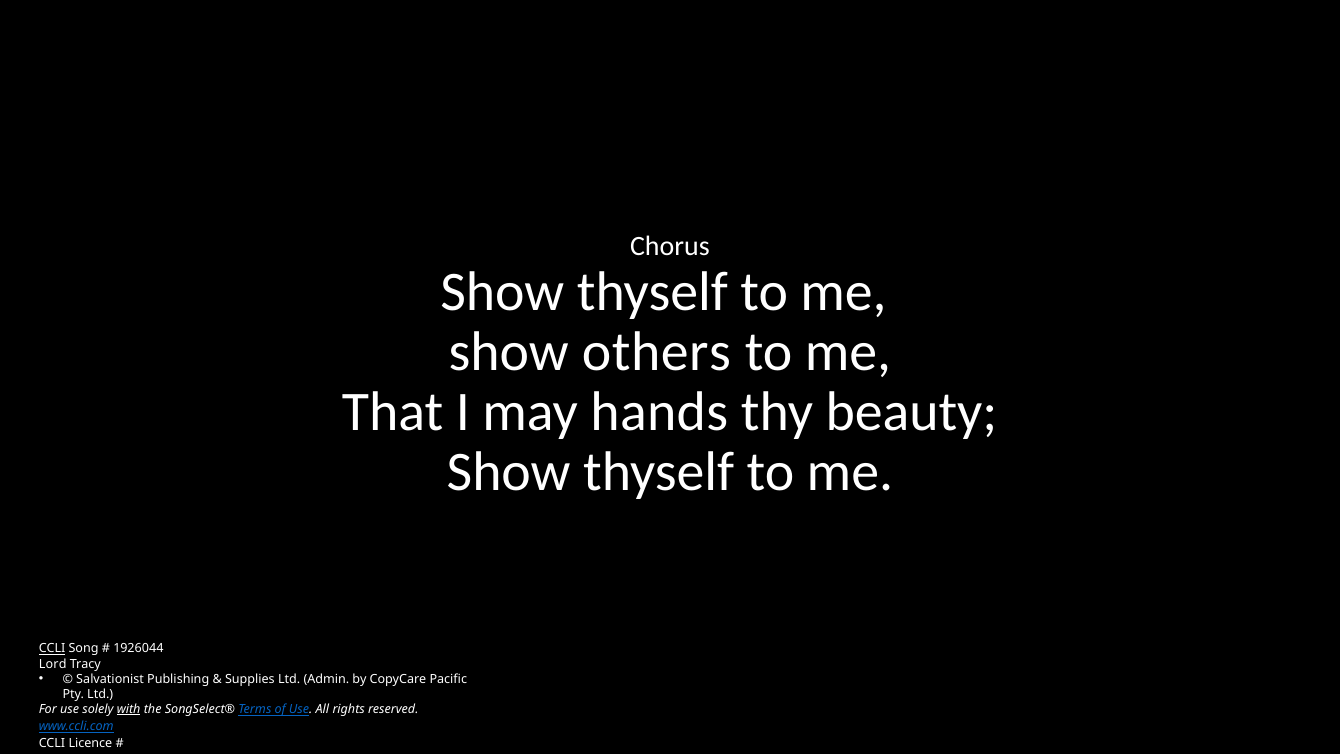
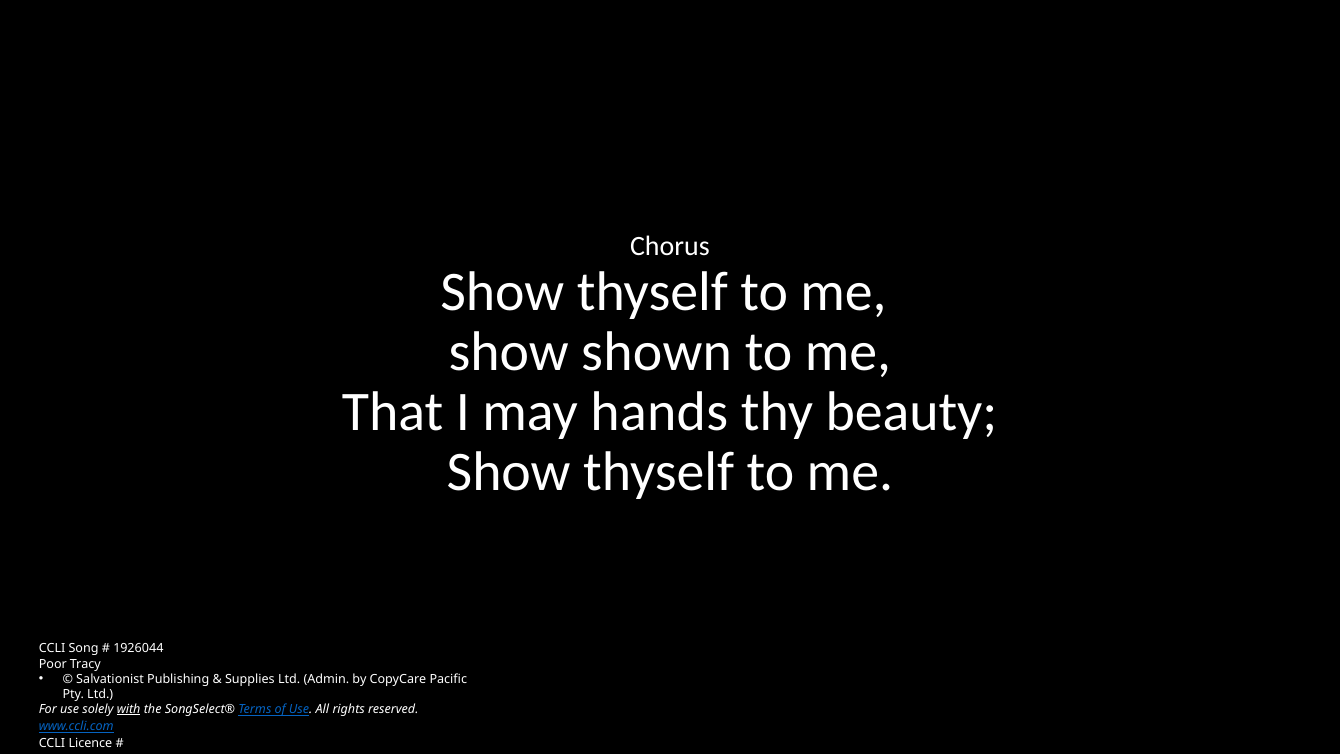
others: others -> shown (657, 352)
CCLI underline: present -> none (52, 649)
Lord: Lord -> Poor (53, 664)
